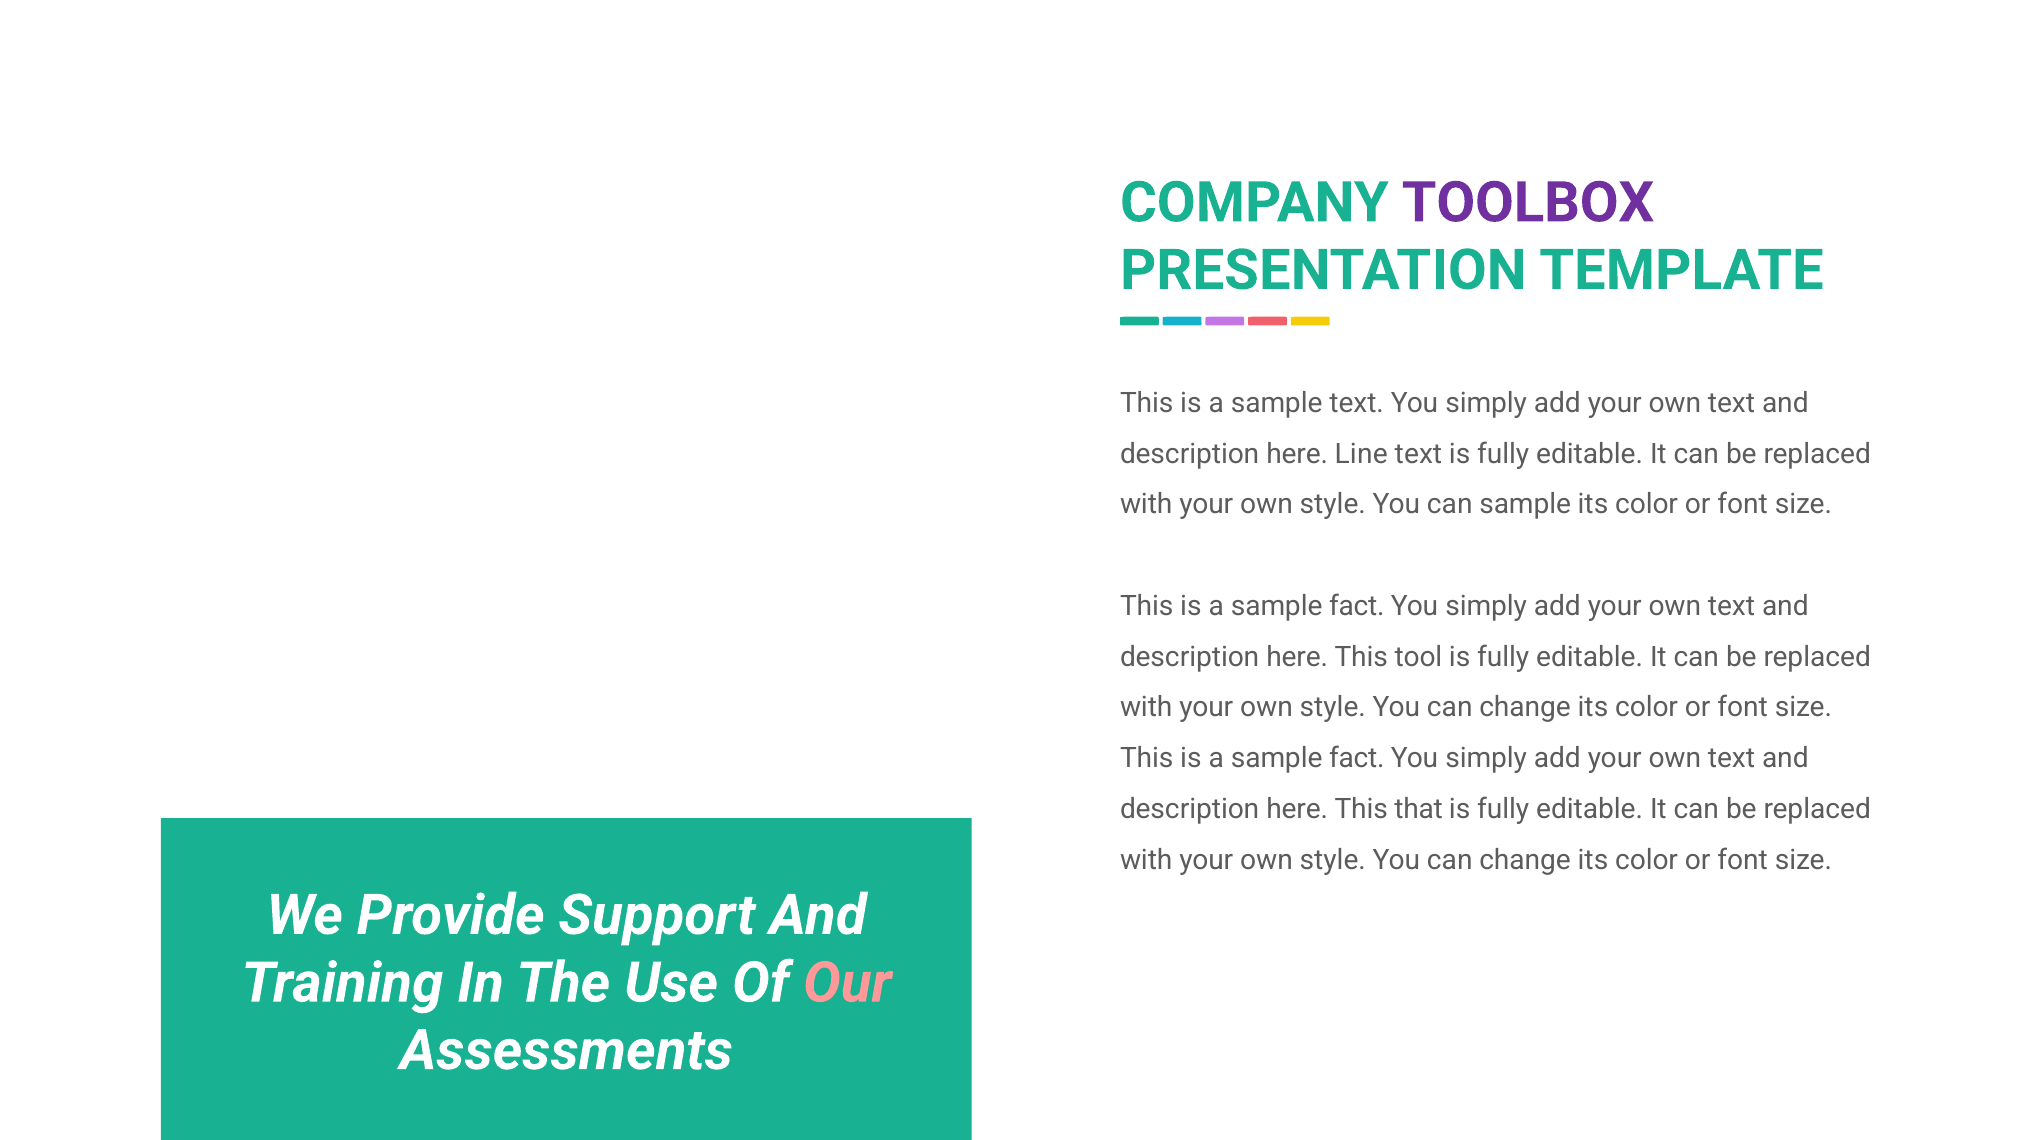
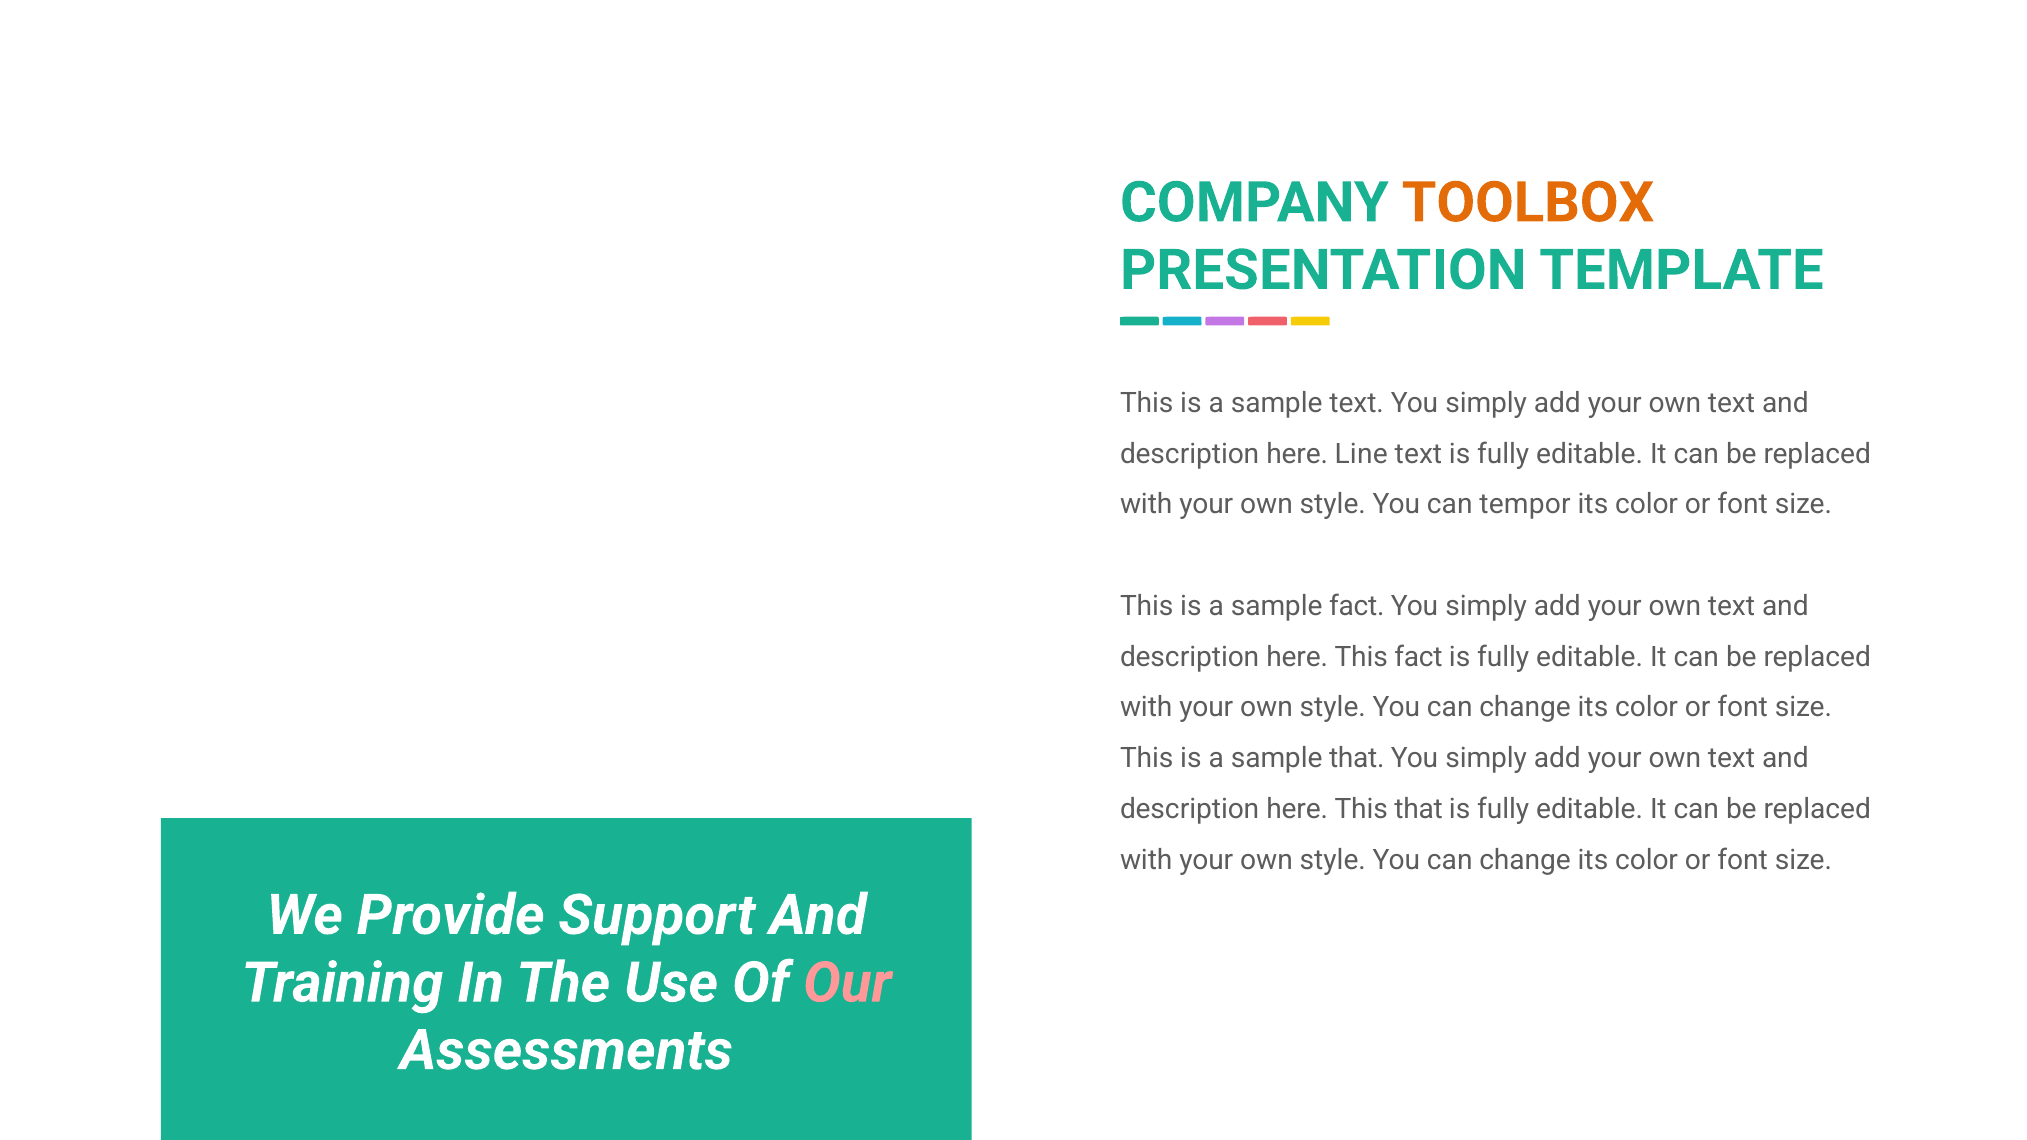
TOOLBOX colour: purple -> orange (1528, 203)
can sample: sample -> tempor (1525, 505)
This tool: tool -> fact (1419, 657)
fact: fact -> that (1357, 758)
